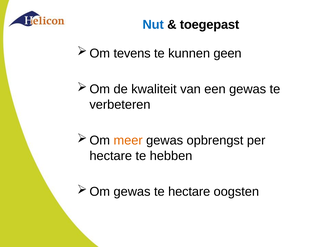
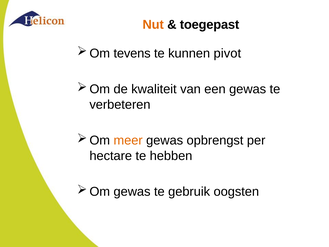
Nut colour: blue -> orange (153, 25)
geen: geen -> pivot (227, 53)
te hectare: hectare -> gebruik (189, 192)
